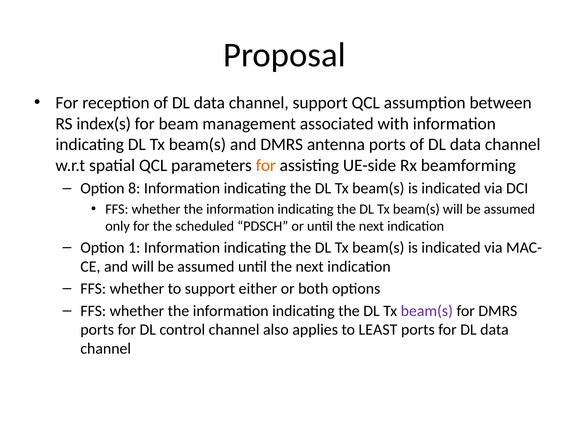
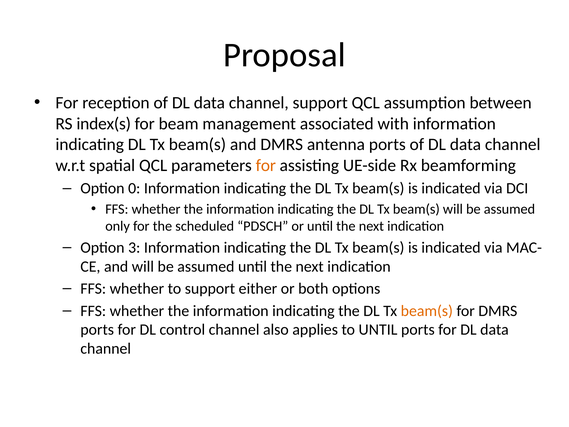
8: 8 -> 0 (134, 188)
1: 1 -> 3 (134, 247)
beam(s colour: purple -> orange (427, 311)
to LEAST: LEAST -> UNTIL (378, 330)
